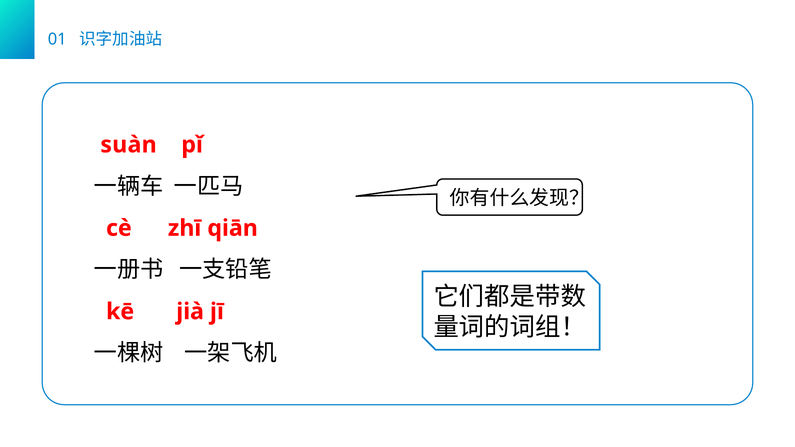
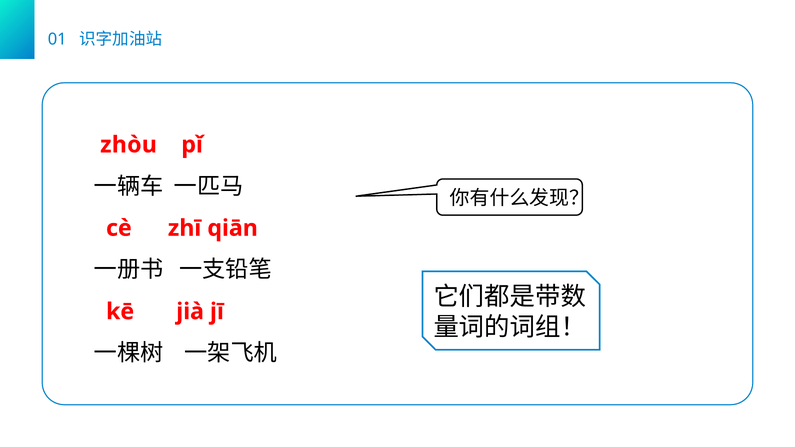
suàn: suàn -> zhòu (129, 145)
